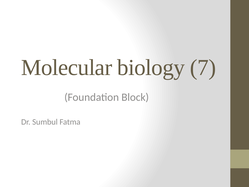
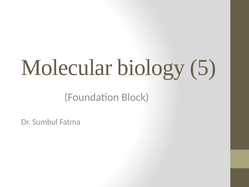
7: 7 -> 5 (203, 67)
